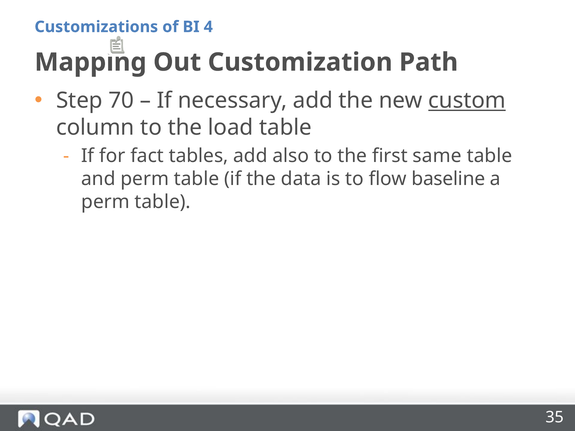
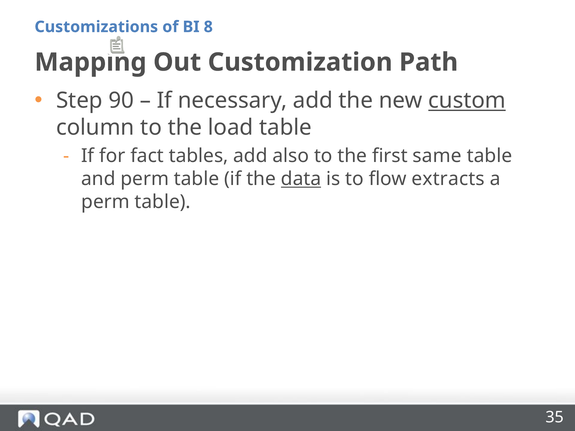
4: 4 -> 8 (208, 27)
70: 70 -> 90 (121, 101)
data underline: none -> present (301, 179)
baseline: baseline -> extracts (448, 179)
